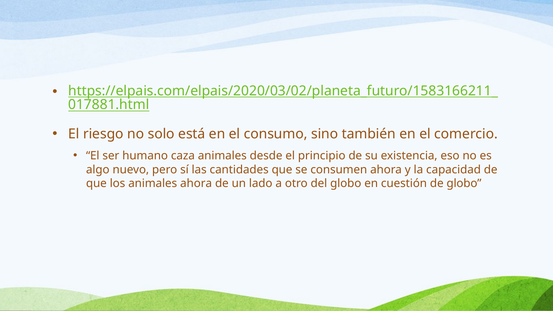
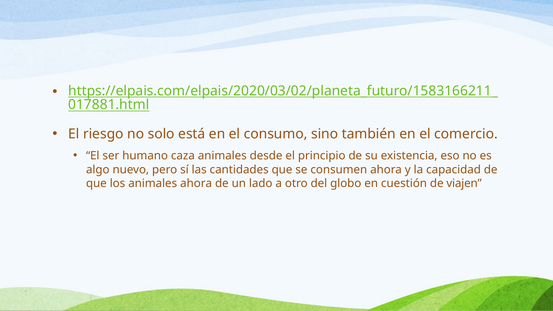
de globo: globo -> viajen (464, 184)
